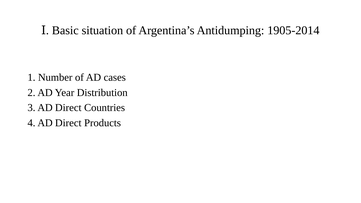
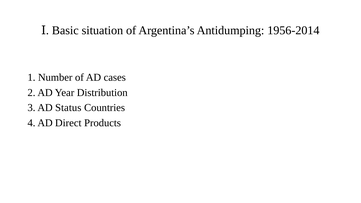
1905-2014: 1905-2014 -> 1956-2014 (293, 30)
3 AD Direct: Direct -> Status (68, 108)
